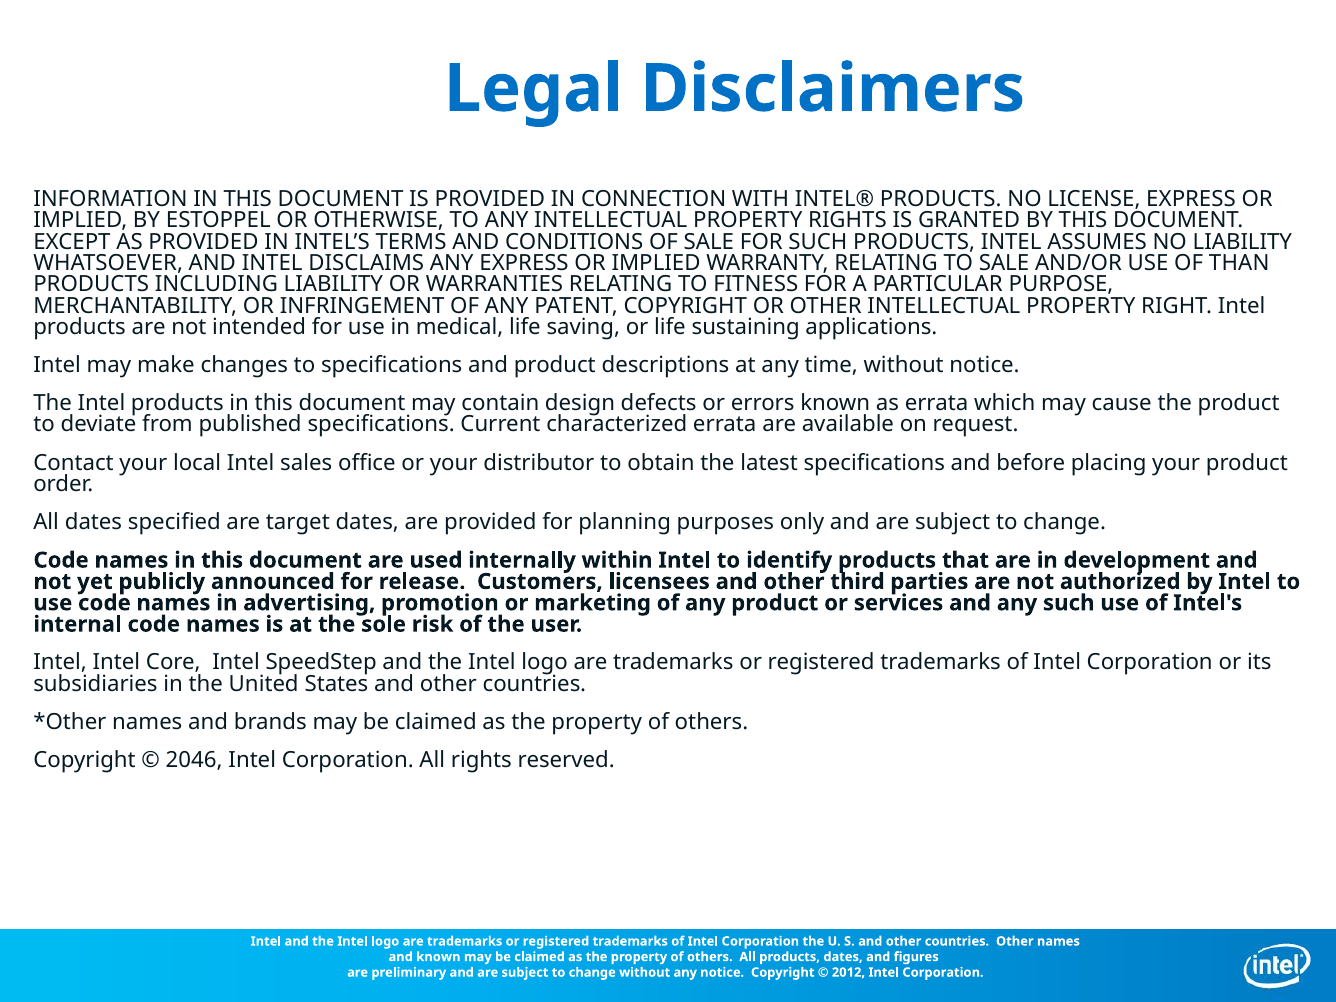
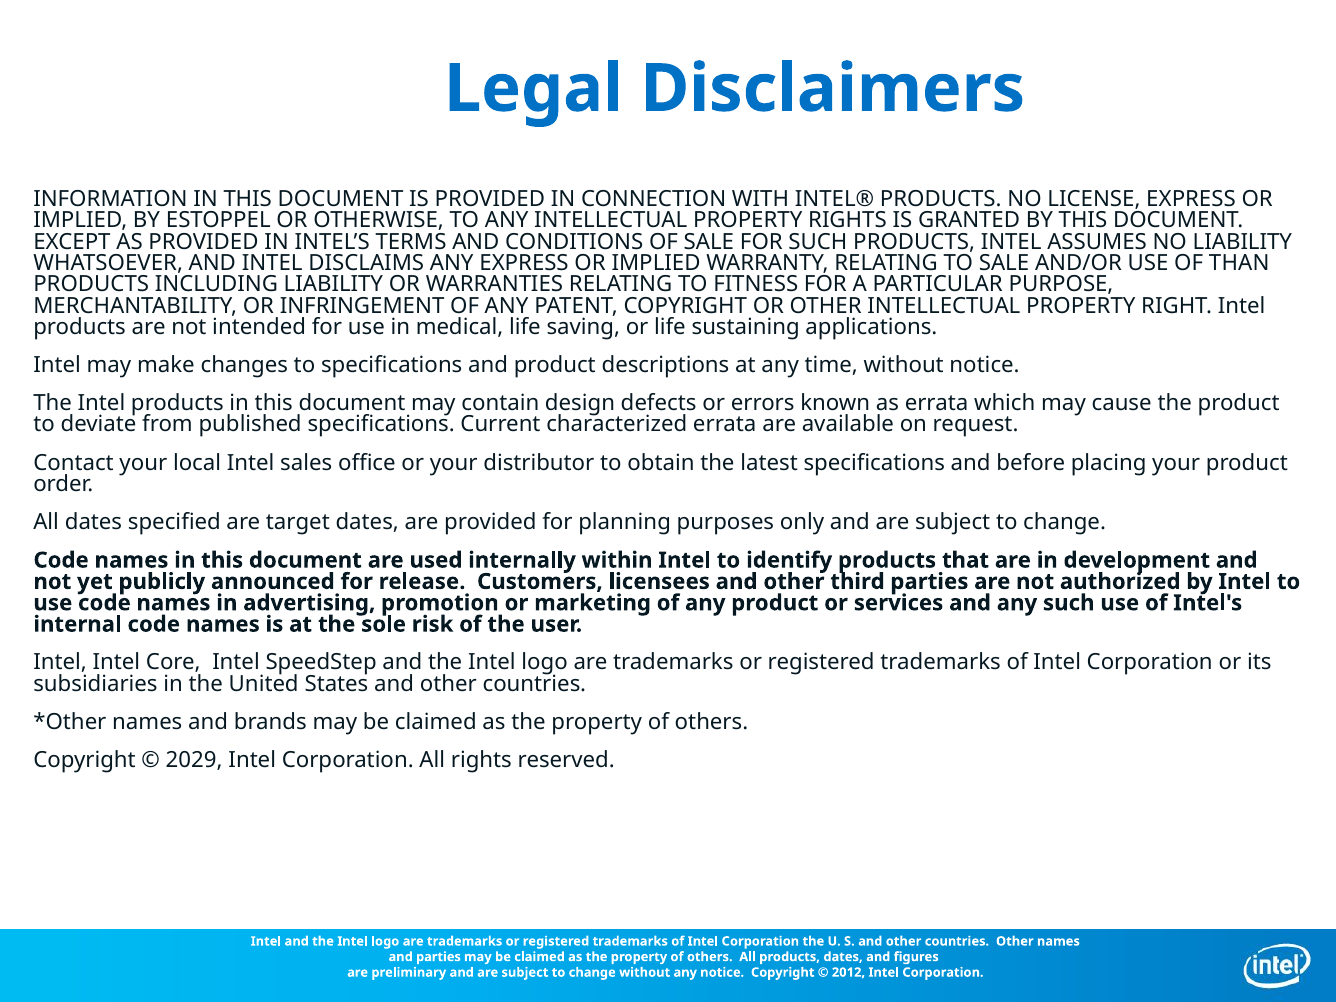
2046: 2046 -> 2029 (194, 760)
and known: known -> parties (438, 957)
